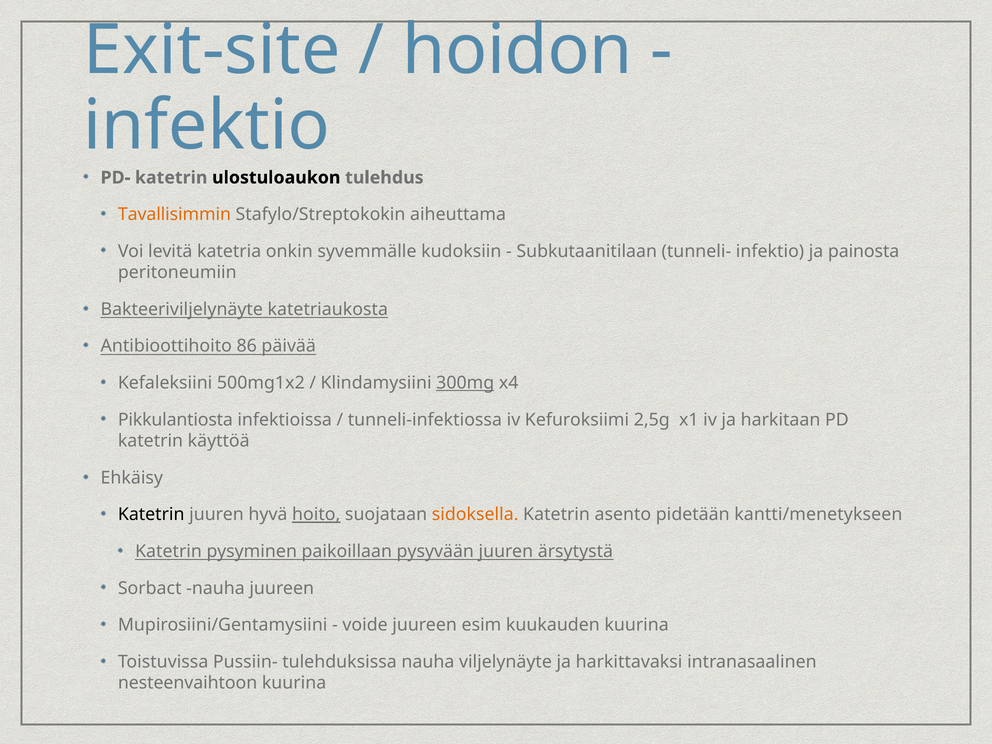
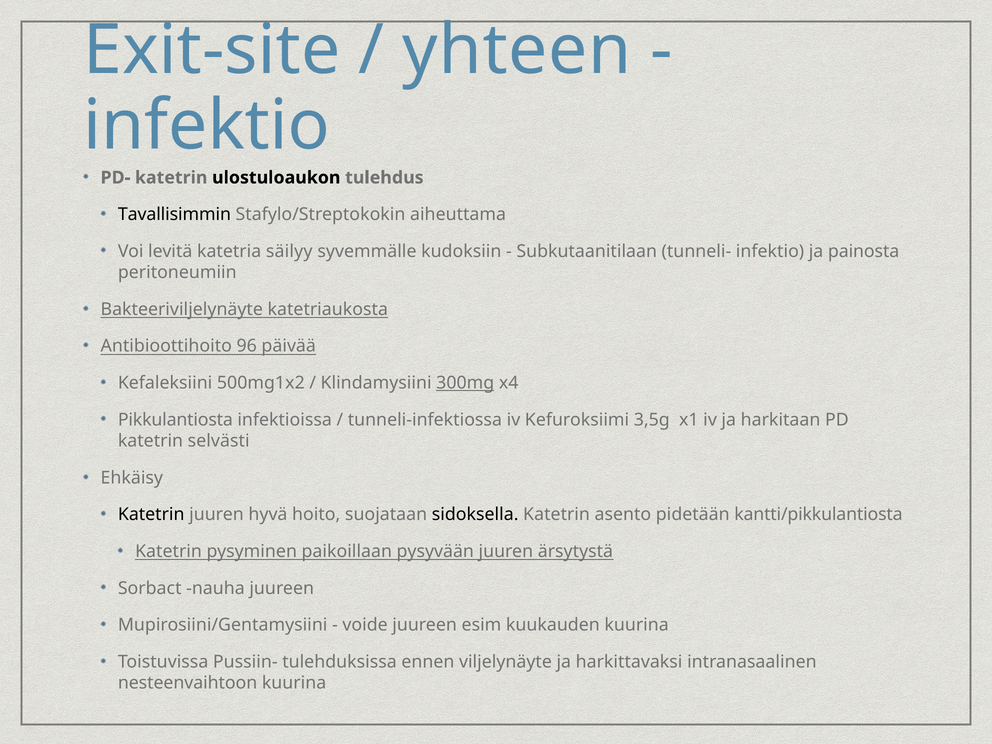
hoidon: hoidon -> yhteen (517, 50)
Tavallisimmin colour: orange -> black (174, 214)
onkin: onkin -> säilyy (289, 251)
86: 86 -> 96 (247, 346)
2,5g: 2,5g -> 3,5g (652, 420)
käyttöä: käyttöä -> selvästi (219, 441)
hoito underline: present -> none (316, 515)
sidoksella colour: orange -> black (475, 515)
kantti/menetykseen: kantti/menetykseen -> kantti/pikkulantiosta (818, 515)
tulehduksissa nauha: nauha -> ennen (428, 662)
